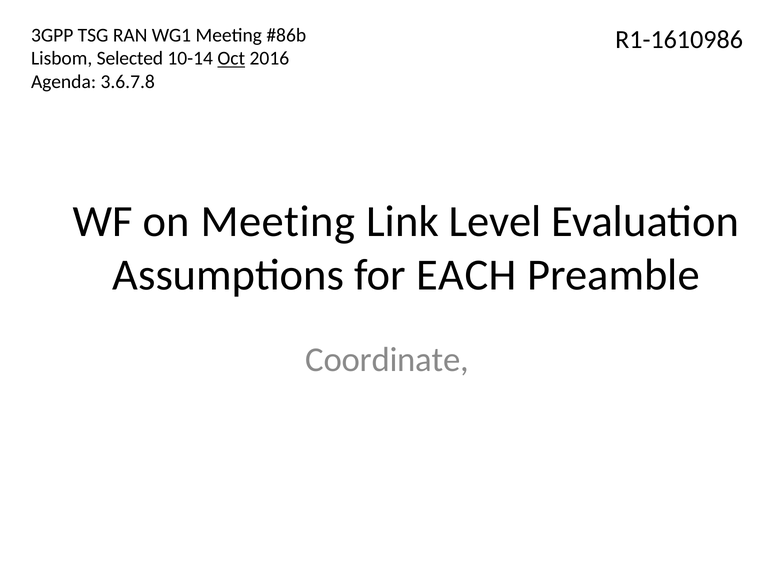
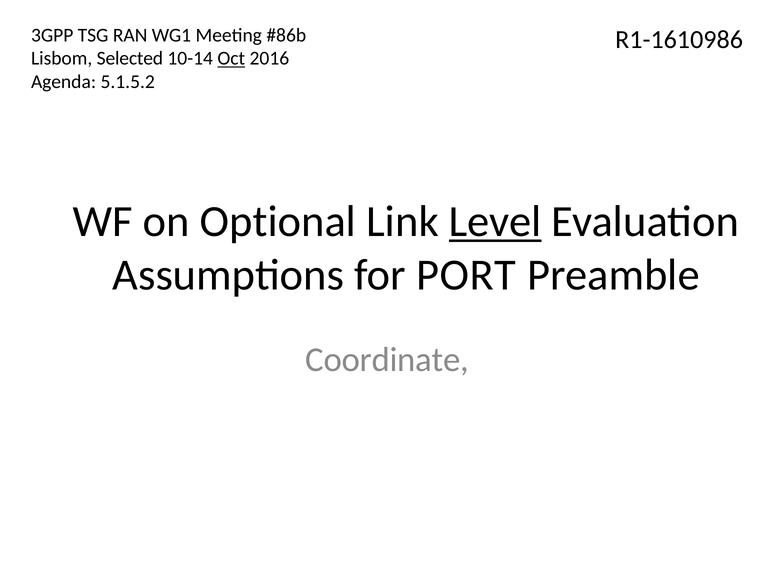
3.6.7.8: 3.6.7.8 -> 5.1.5.2 (128, 82)
on Meeting: Meeting -> Optional (278, 221)
Level underline: none -> present (495, 221)
EACH: EACH -> PORT (466, 275)
